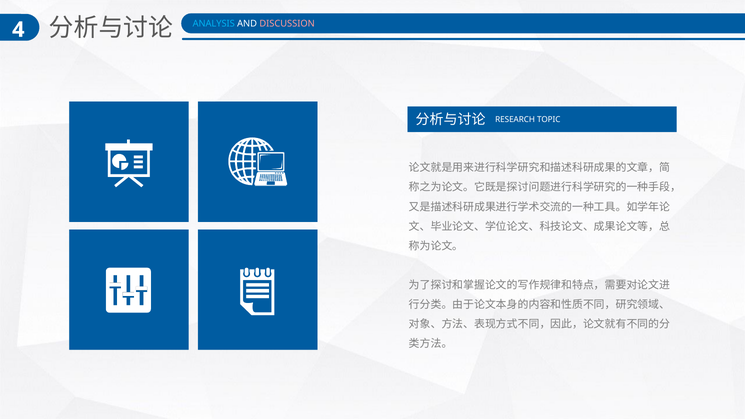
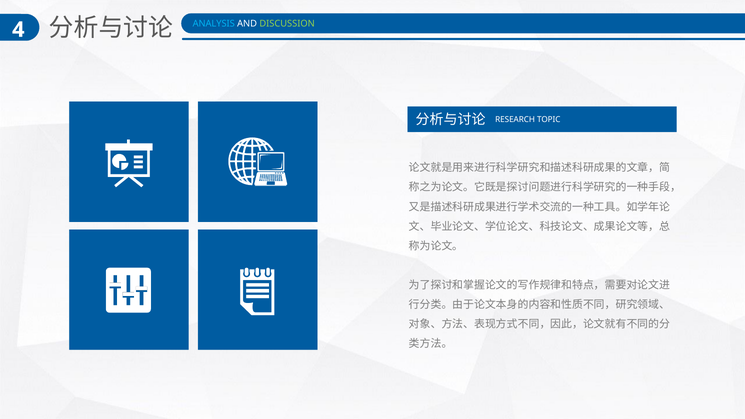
DISCUSSION colour: pink -> light green (287, 24)
